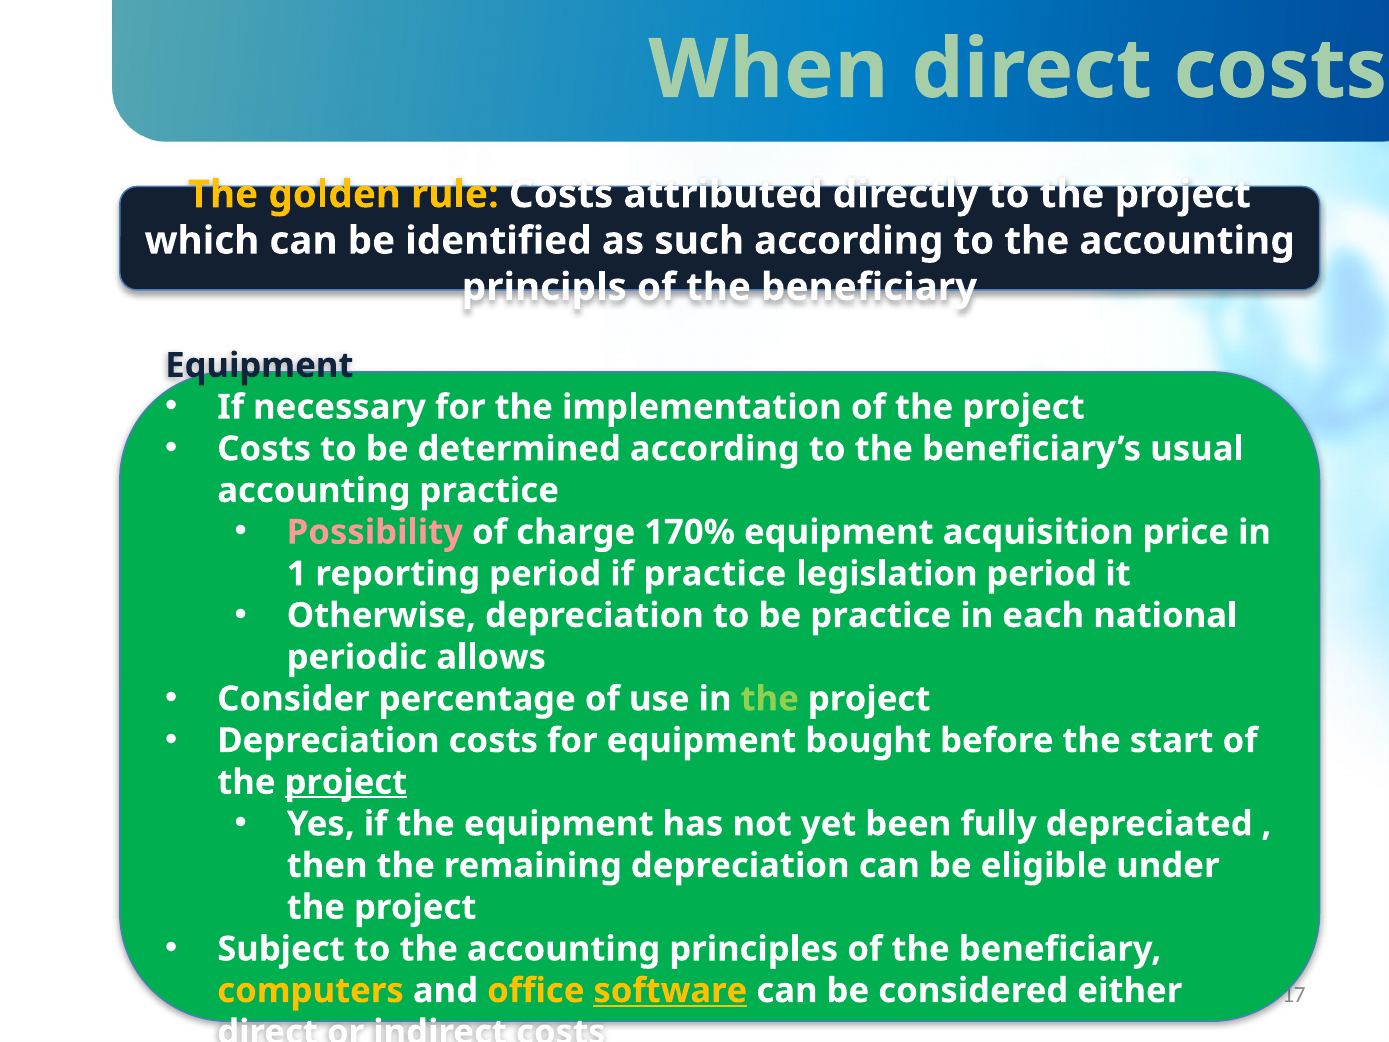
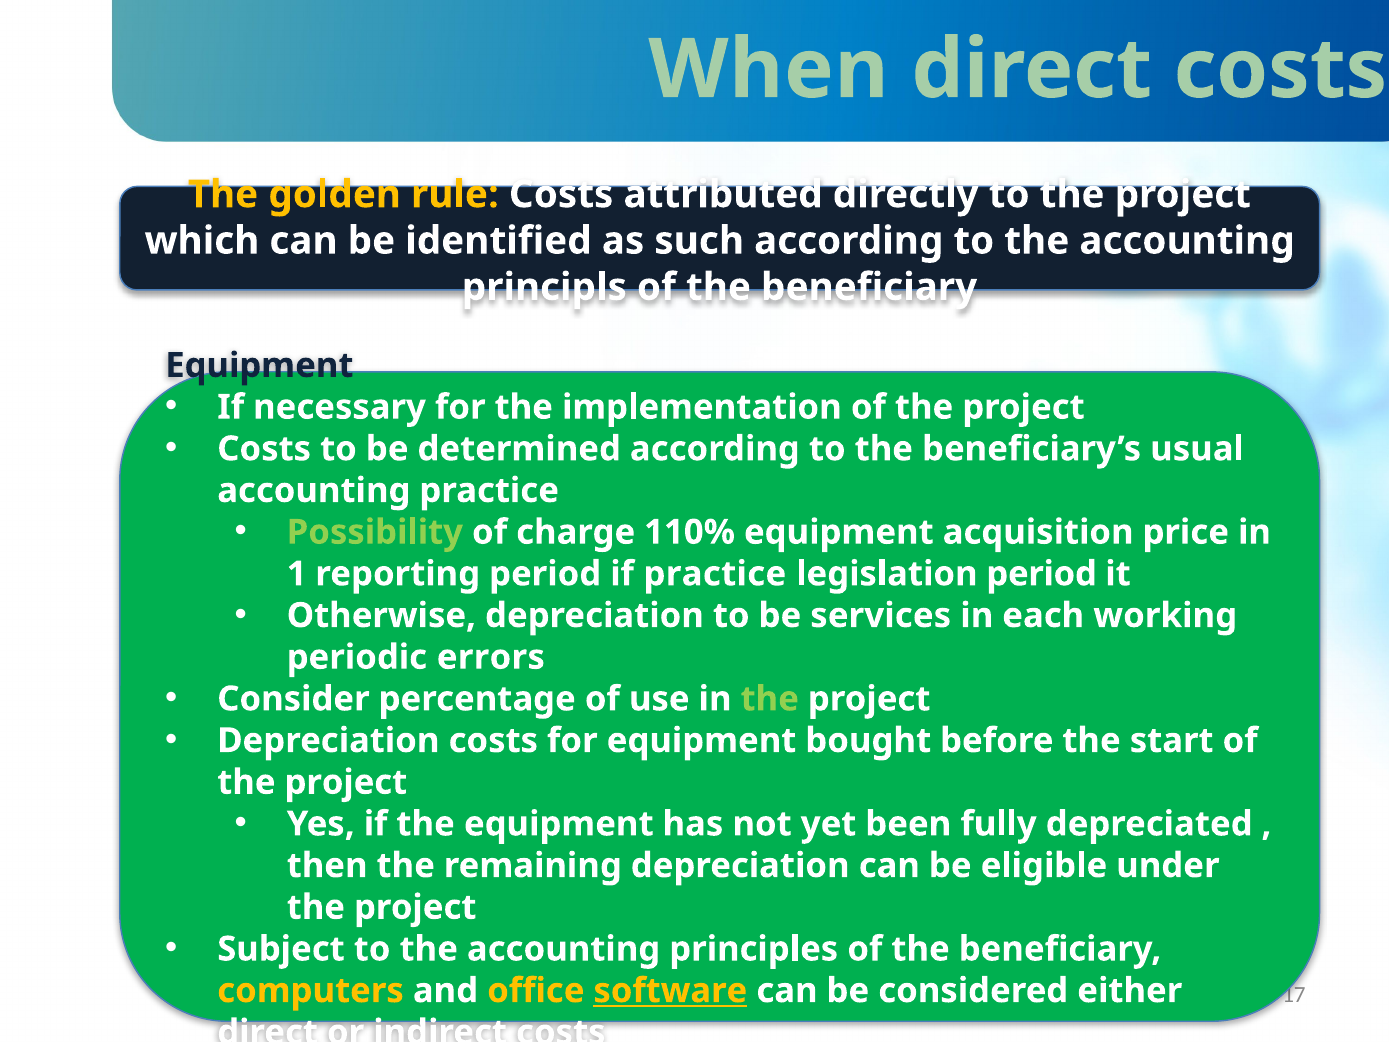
Possibility colour: pink -> light green (375, 532)
170%: 170% -> 110% (690, 532)
be practice: practice -> services (881, 615)
national: national -> working (1165, 615)
allows: allows -> errors (491, 657)
project underline: present -> none (346, 782)
